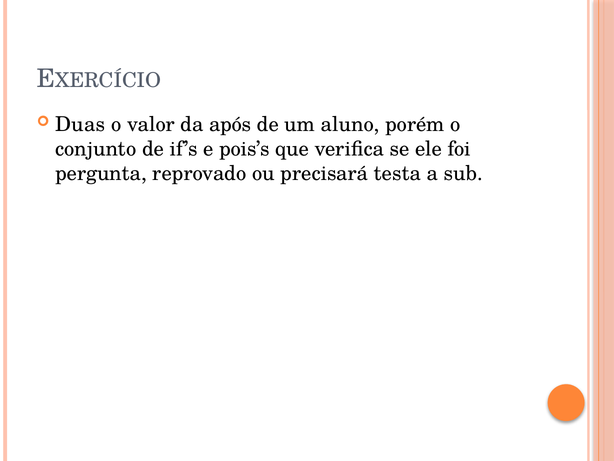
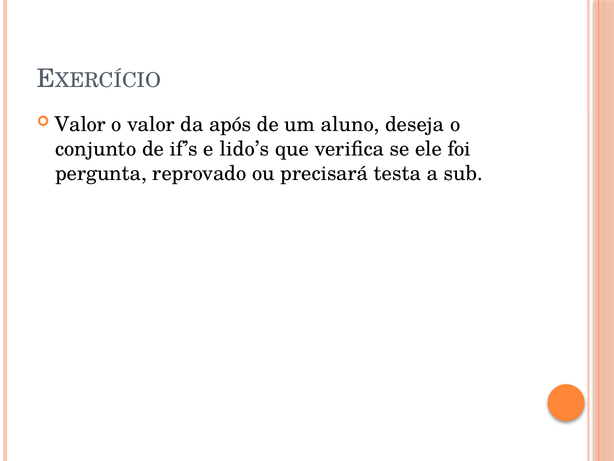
Duas: Duas -> Valor (80, 124)
porém: porém -> deseja (415, 124)
pois’s: pois’s -> lido’s (244, 149)
